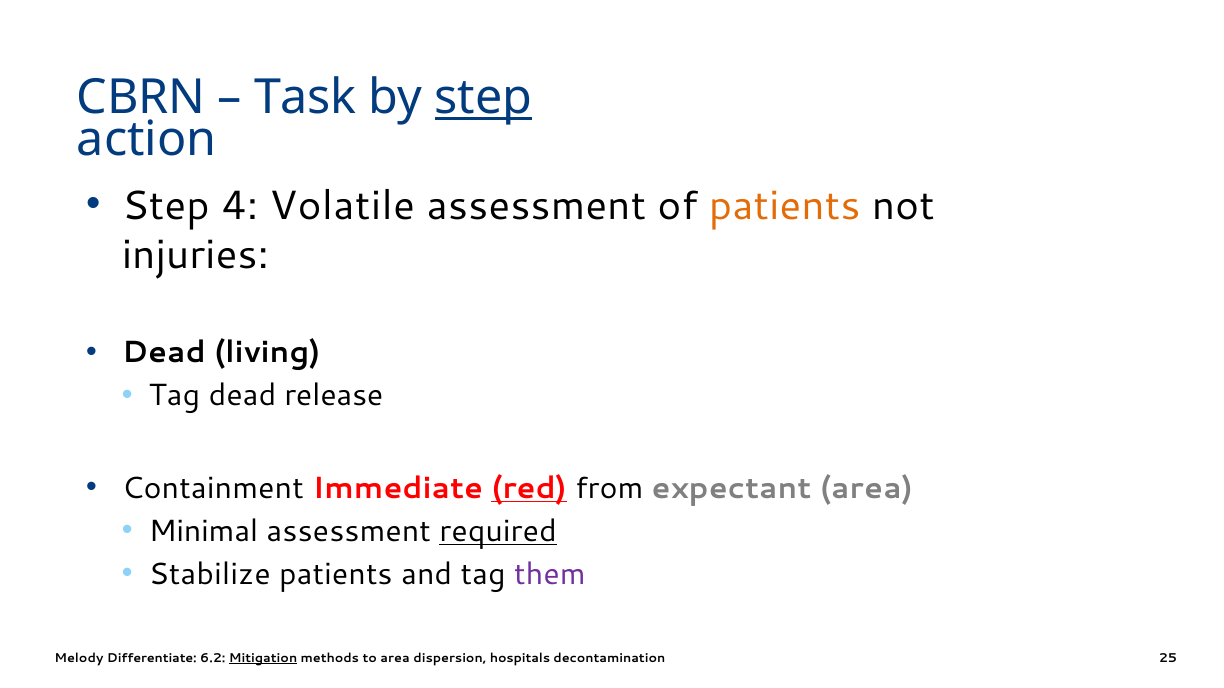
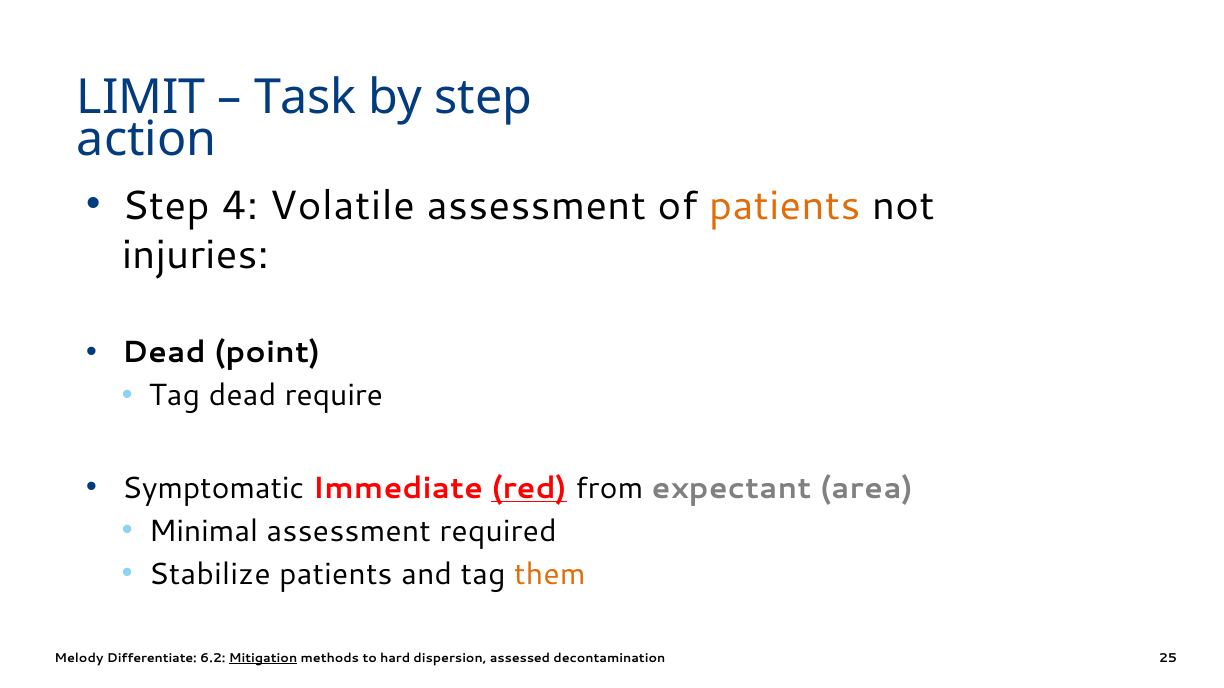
CBRN: CBRN -> LIMIT (141, 98)
step underline: present -> none (483, 98)
living: living -> point (267, 353)
release: release -> require (334, 396)
Containment: Containment -> Symptomatic (213, 489)
required underline: present -> none (498, 532)
them colour: purple -> orange (550, 575)
to area: area -> hard (395, 659)
hospitals: hospitals -> assessed (520, 659)
